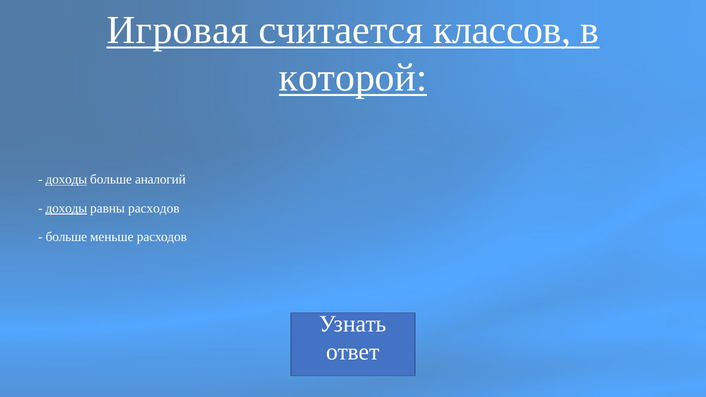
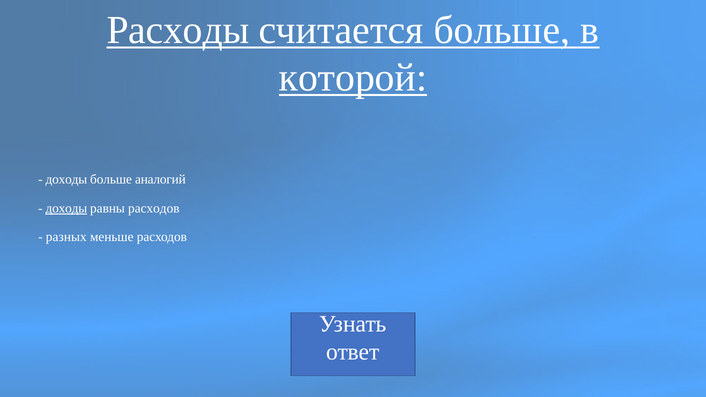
Игровая: Игровая -> Расходы (178, 30)
считается классов: классов -> больше (502, 30)
доходы underline: present -> none (66, 180)
больше: больше -> разных (66, 237)
